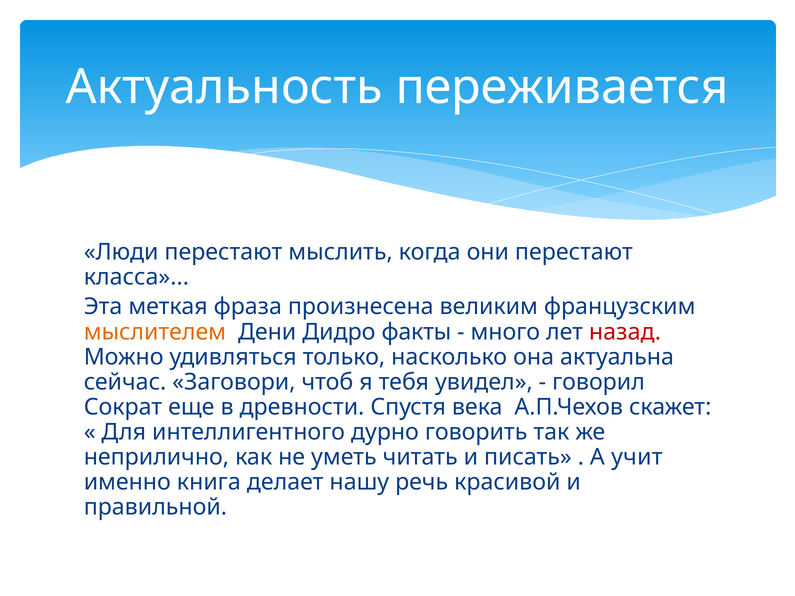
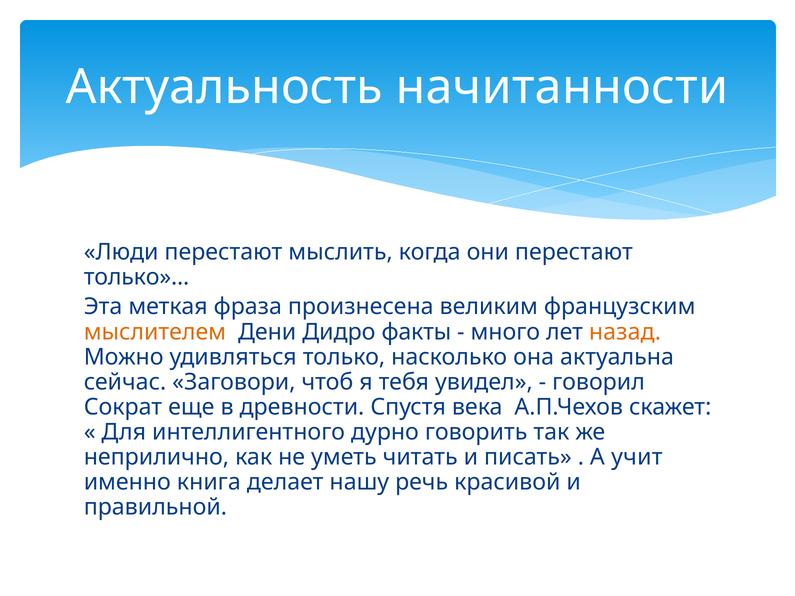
переживается: переживается -> начитанности (562, 87)
класса: класса -> только (137, 277)
назад colour: red -> orange (625, 332)
